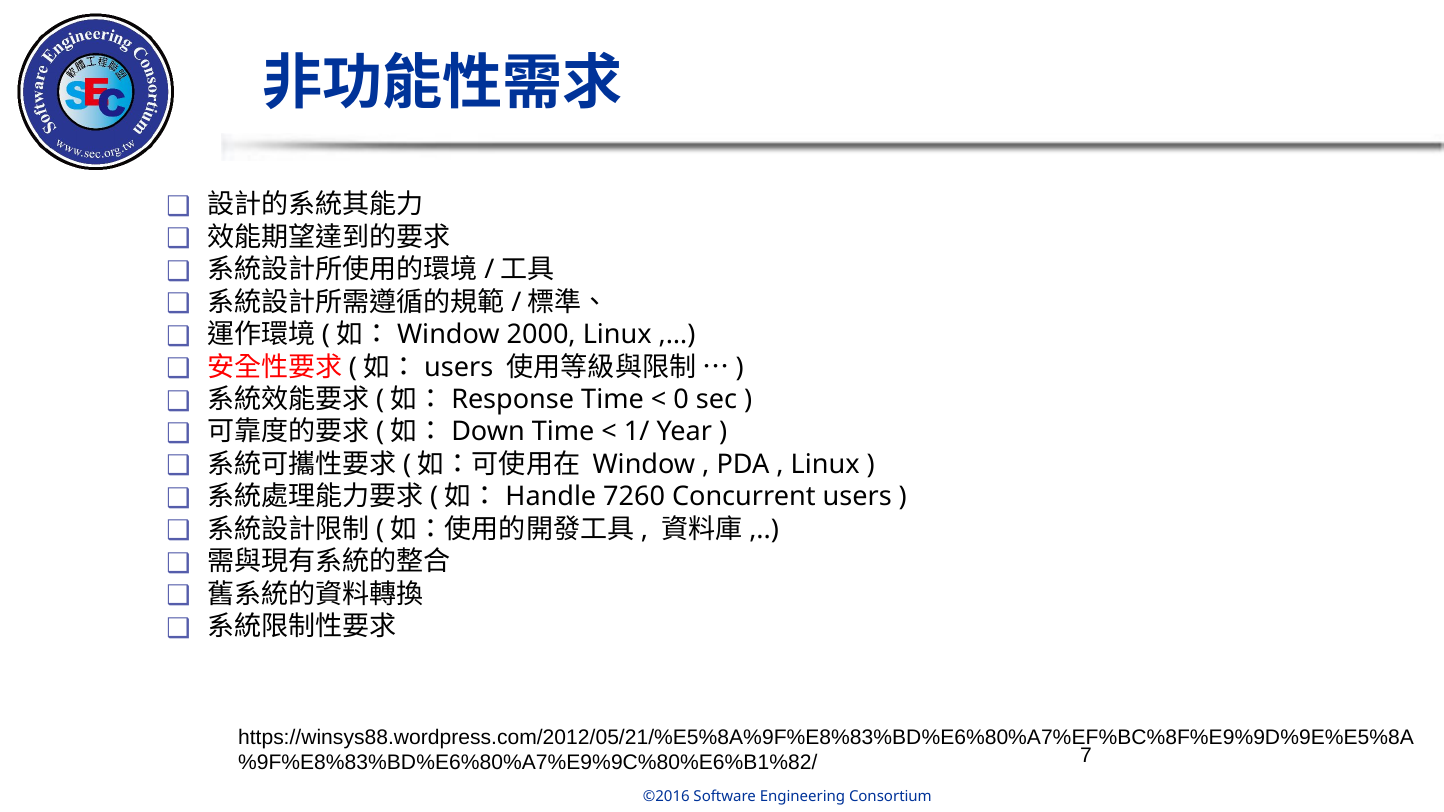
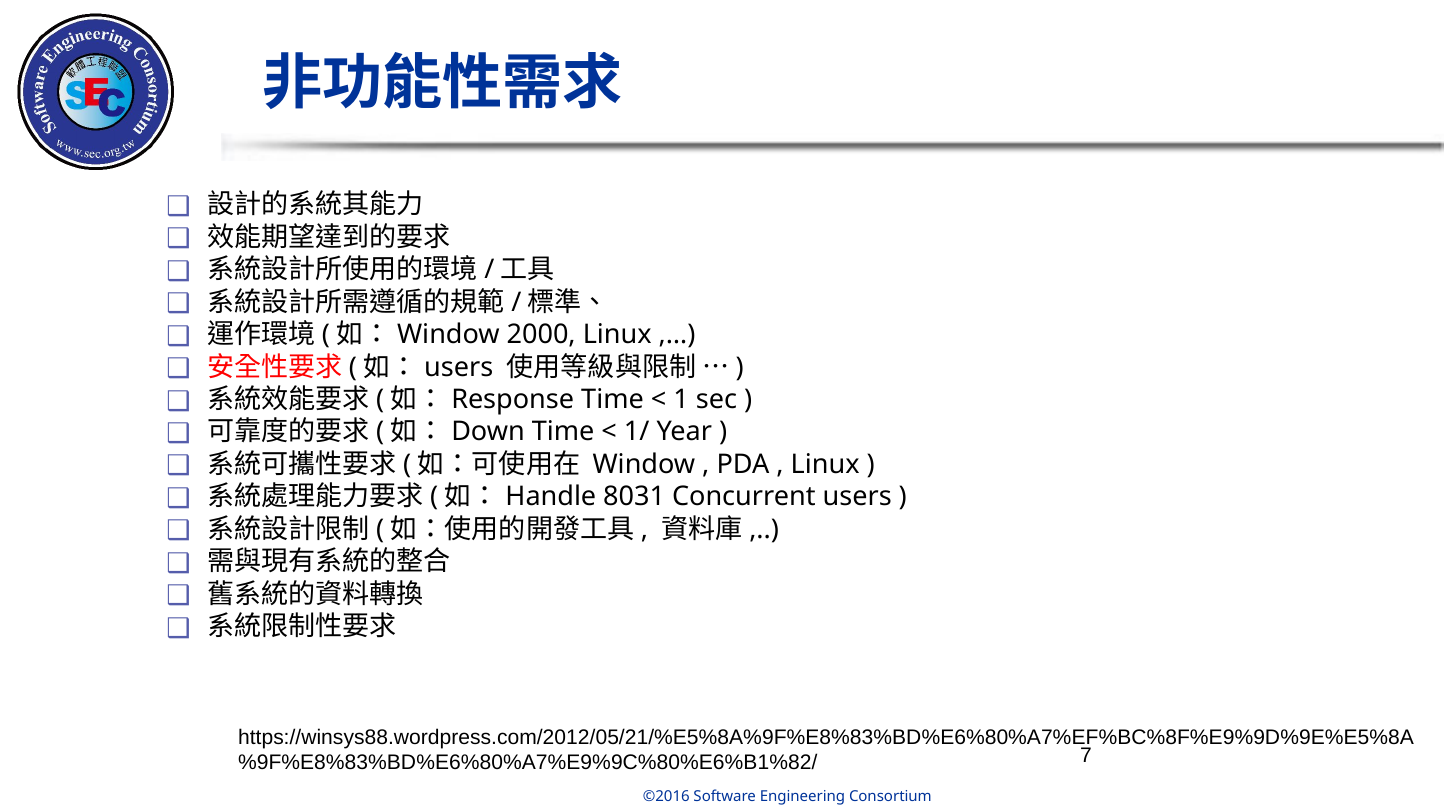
0: 0 -> 1 (681, 400)
7260: 7260 -> 8031 (634, 497)
